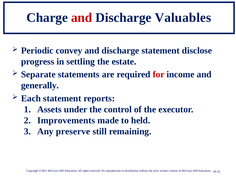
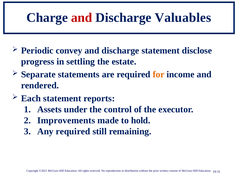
for colour: red -> orange (159, 74)
generally: generally -> rendered (40, 85)
held: held -> hold (141, 120)
Any preserve: preserve -> required (73, 131)
